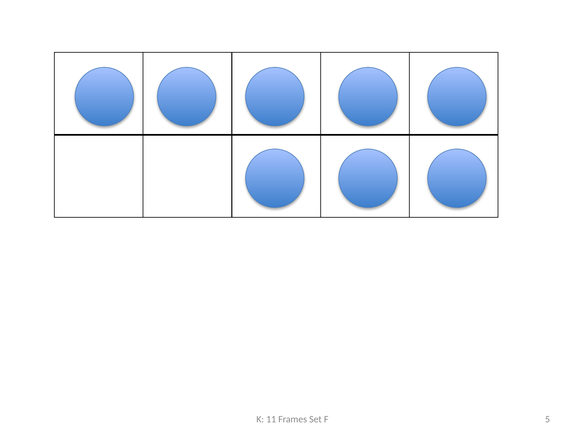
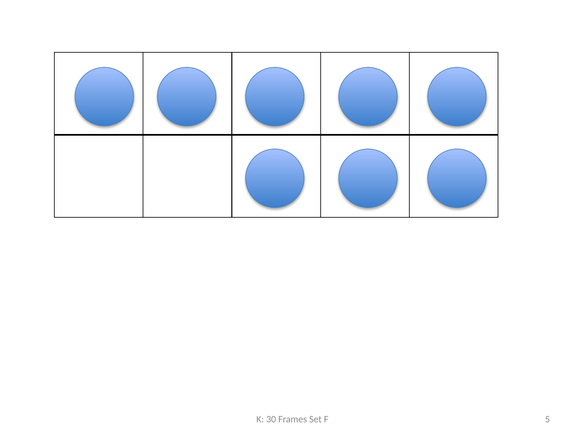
11: 11 -> 30 (271, 419)
